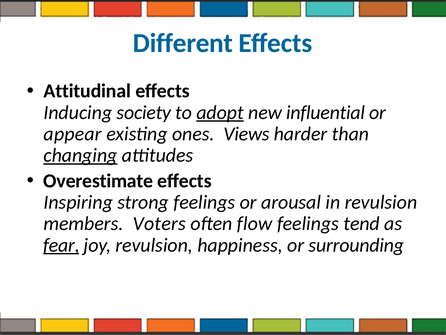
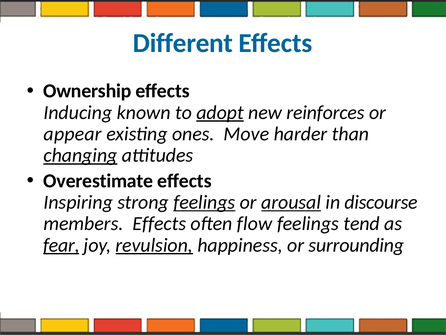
Attitudinal: Attitudinal -> Ownership (87, 91)
society: society -> known (144, 112)
influential: influential -> reinforces (326, 112)
Views: Views -> Move (246, 134)
feelings underline: none -> present (204, 202)
arousal underline: none -> present (291, 202)
in revulsion: revulsion -> discourse (381, 202)
members Voters: Voters -> Effects (159, 223)
revulsion underline: none -> present (154, 245)
